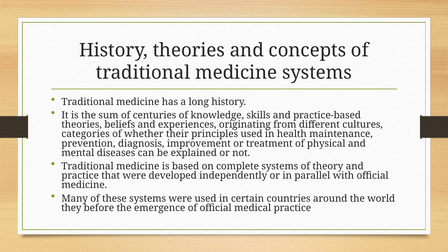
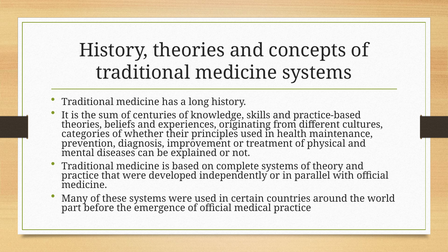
they: they -> part (71, 208)
